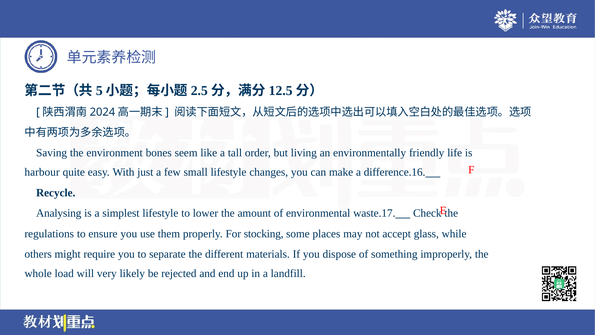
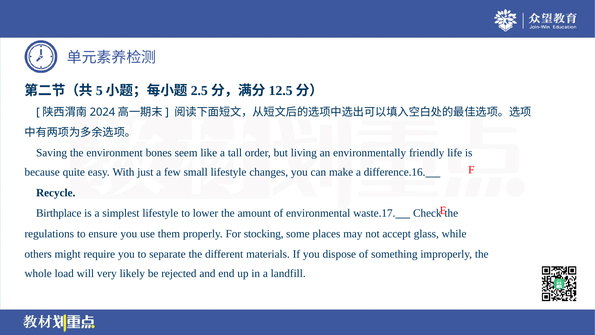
harbour: harbour -> because (42, 172)
Analysing: Analysing -> Birthplace (59, 213)
